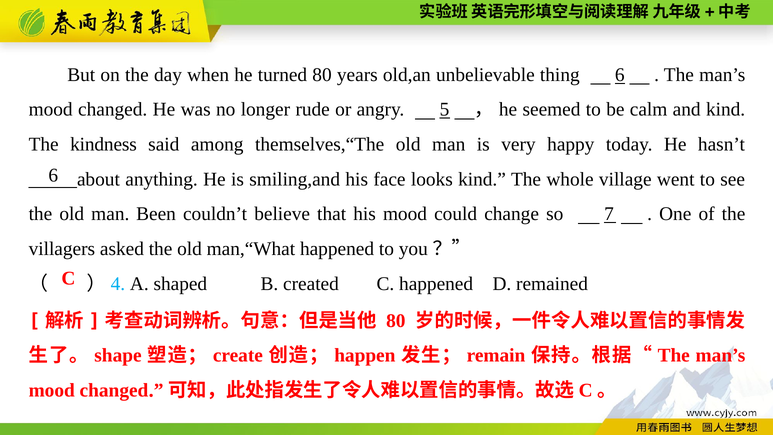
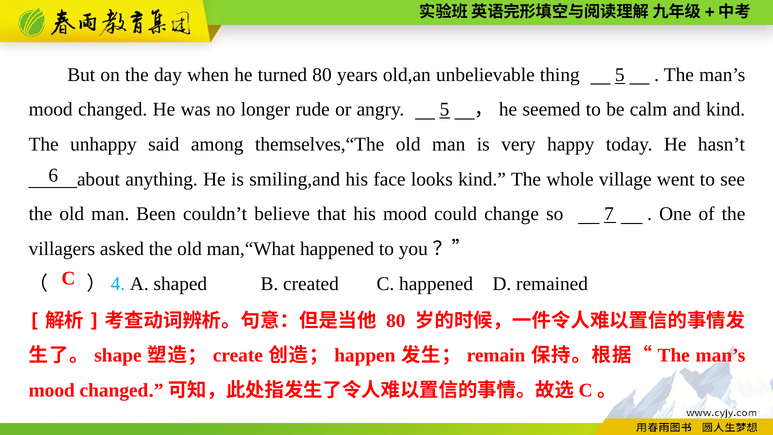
thing 6: 6 -> 5 (620, 75)
kindness: kindness -> unhappy (103, 144)
